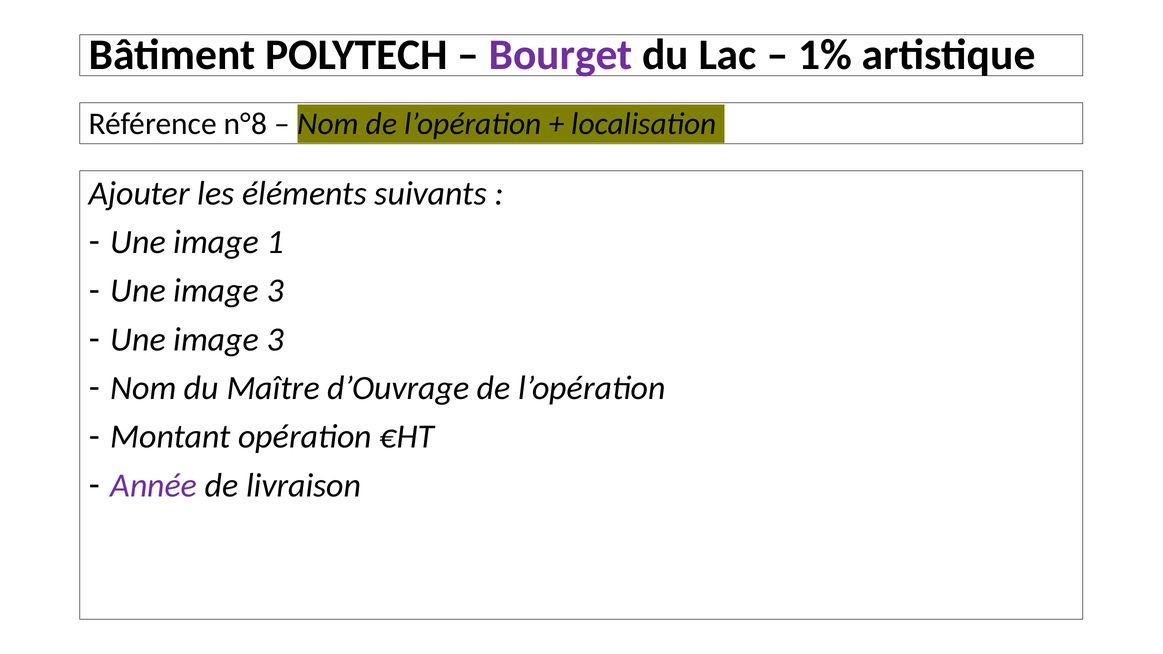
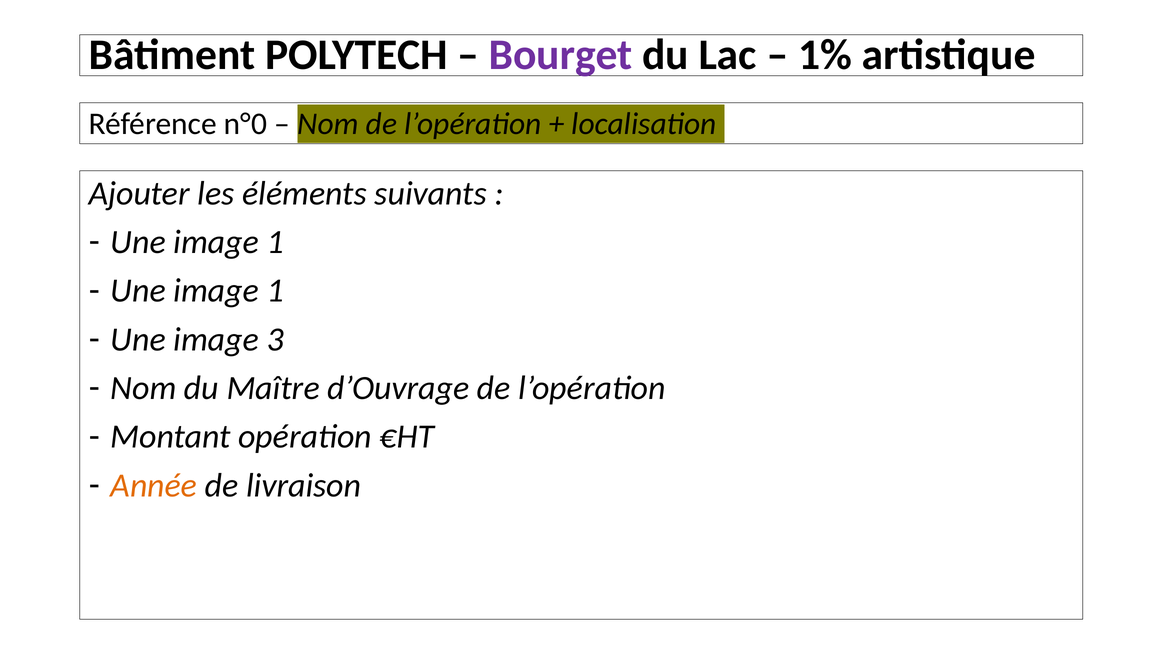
n°8: n°8 -> n°0 (246, 124)
3: 3 -> 1 (275, 291)
Année colour: purple -> orange (154, 486)
